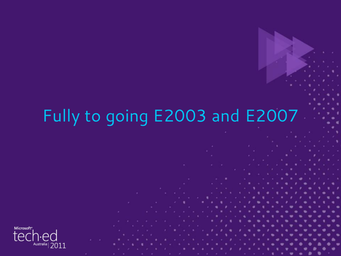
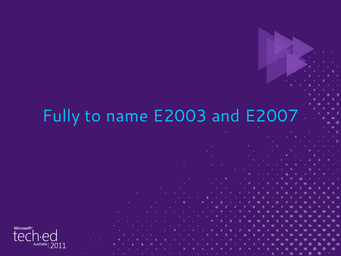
going: going -> name (127, 116)
